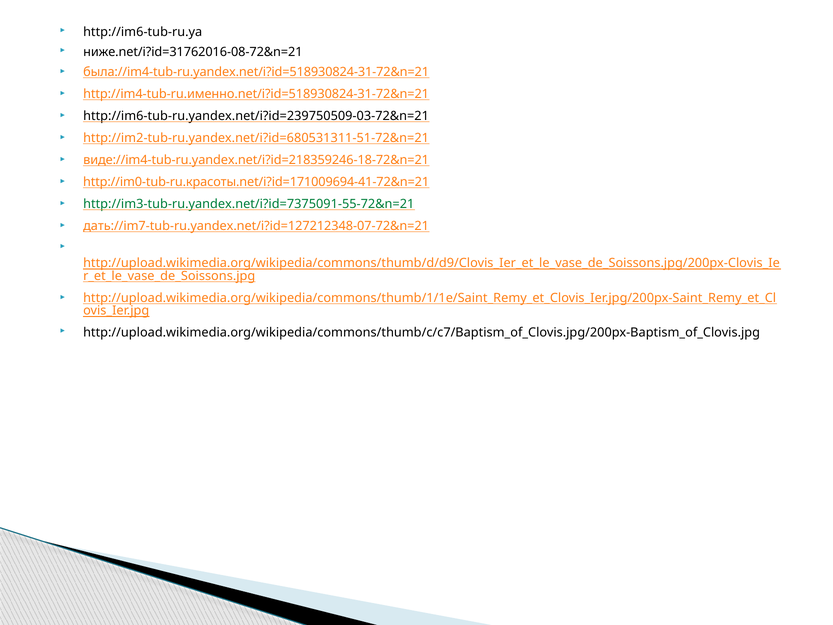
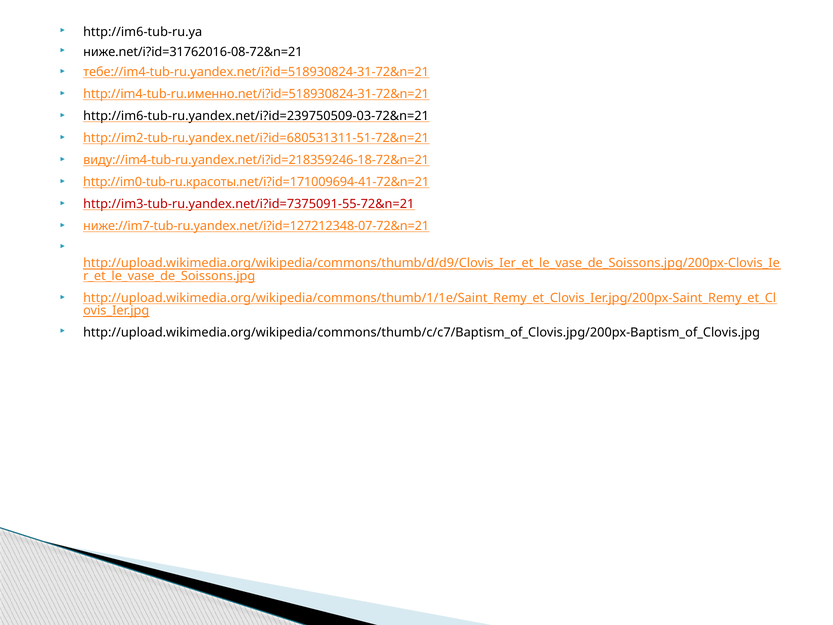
была://im4-tub-ru.yandex.net/i?id=518930824-31-72&n=21: была://im4-tub-ru.yandex.net/i?id=518930824-31-72&n=21 -> тебе://im4-tub-ru.yandex.net/i?id=518930824-31-72&n=21 (256, 72)
виде://im4-tub-ru.yandex.net/i?id=218359246-18-72&n=21: виде://im4-tub-ru.yandex.net/i?id=218359246-18-72&n=21 -> виду://im4-tub-ru.yandex.net/i?id=218359246-18-72&n=21 (256, 160)
http://im3-tub-ru.yandex.net/i?id=7375091-55-72&n=21 colour: green -> red (249, 204)
дать://im7-tub-ru.yandex.net/i?id=127212348-07-72&n=21: дать://im7-tub-ru.yandex.net/i?id=127212348-07-72&n=21 -> ниже://im7-tub-ru.yandex.net/i?id=127212348-07-72&n=21 (256, 226)
